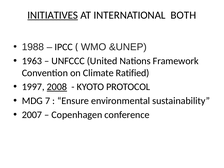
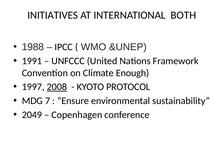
INITIATIVES underline: present -> none (53, 15)
1963: 1963 -> 1991 (32, 61)
Ratified: Ratified -> Enough (133, 73)
2007: 2007 -> 2049 (32, 115)
